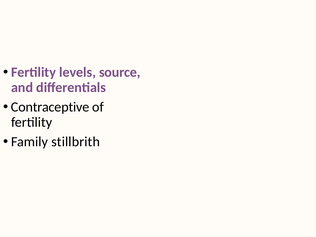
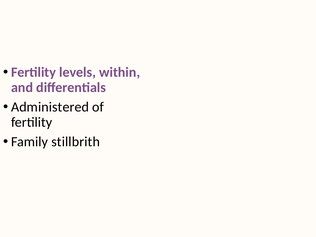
source: source -> within (120, 72)
Contraceptive: Contraceptive -> Administered (50, 107)
